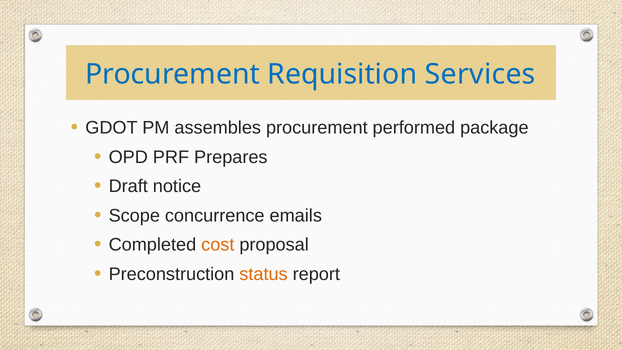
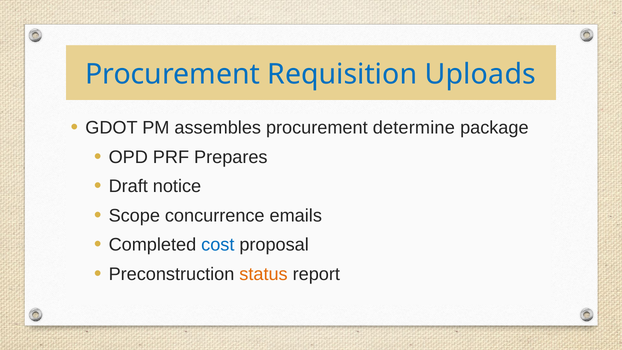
Services: Services -> Uploads (480, 74)
performed: performed -> determine (414, 128)
cost colour: orange -> blue (218, 245)
